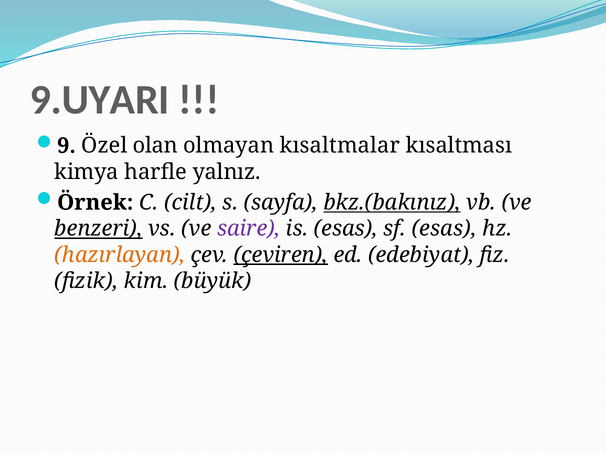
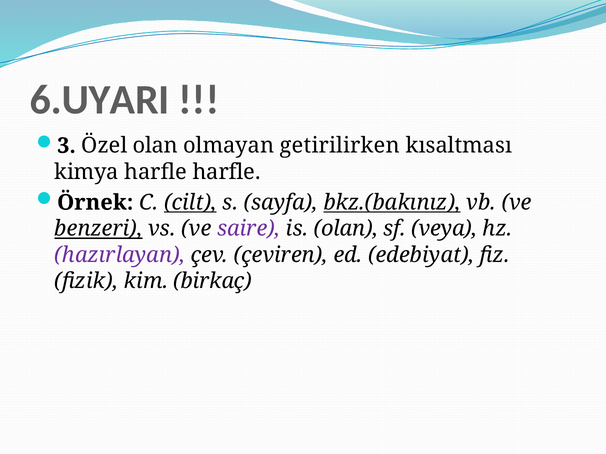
9.UYARI: 9.UYARI -> 6.UYARI (100, 100)
9: 9 -> 3 (66, 146)
kısaltmalar: kısaltmalar -> getirilirken (340, 146)
harfle yalnız: yalnız -> harfle (227, 172)
cilt underline: none -> present (190, 203)
is esas: esas -> olan (346, 229)
sf esas: esas -> veya (444, 229)
hazırlayan colour: orange -> purple (120, 255)
çeviren underline: present -> none (281, 255)
büyük: büyük -> birkaç (213, 281)
